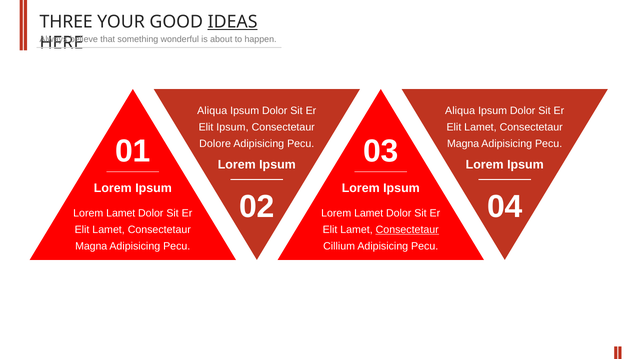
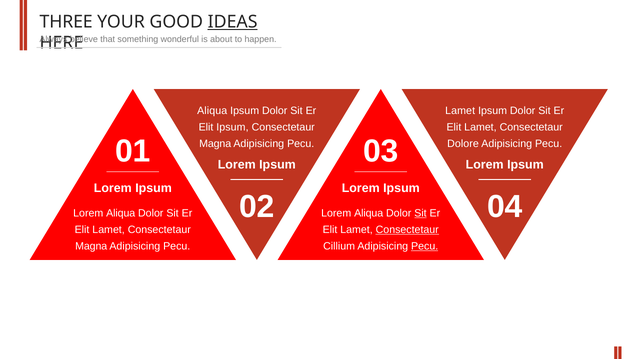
Aliqua: Aliqua -> Lamet (460, 111)
Dolore: Dolore -> Magna (215, 144)
Magna: Magna -> Dolore (463, 144)
Lamet: Lamet -> Aliqua (121, 213)
Lamet: Lamet -> Aliqua (369, 213)
Sit underline: none -> present (421, 213)
Pecu underline: none -> present (425, 246)
